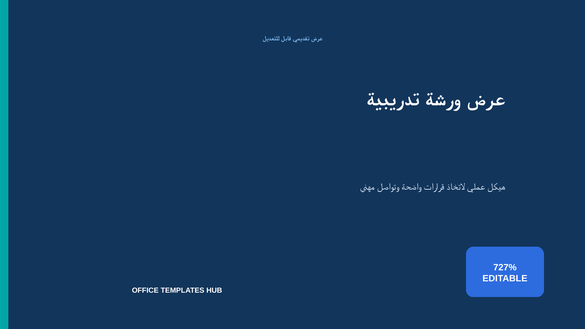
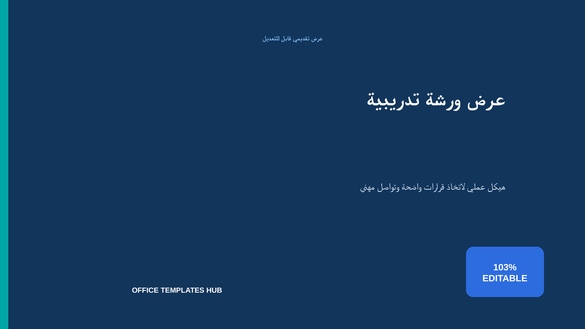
727%: 727% -> 103% (505, 267)
